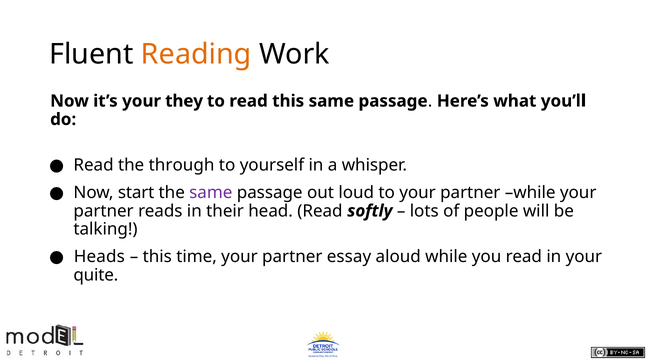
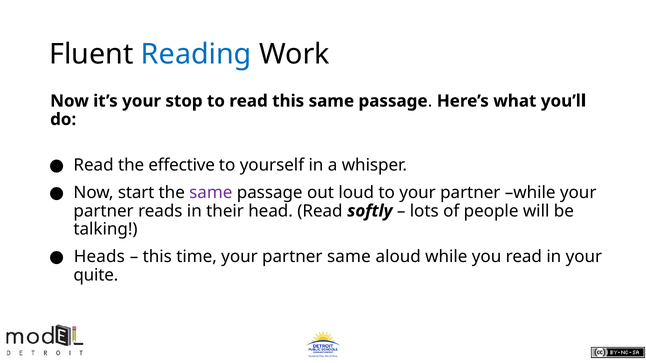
Reading colour: orange -> blue (196, 54)
they: they -> stop (184, 101)
through: through -> effective (182, 165)
partner essay: essay -> same (349, 257)
